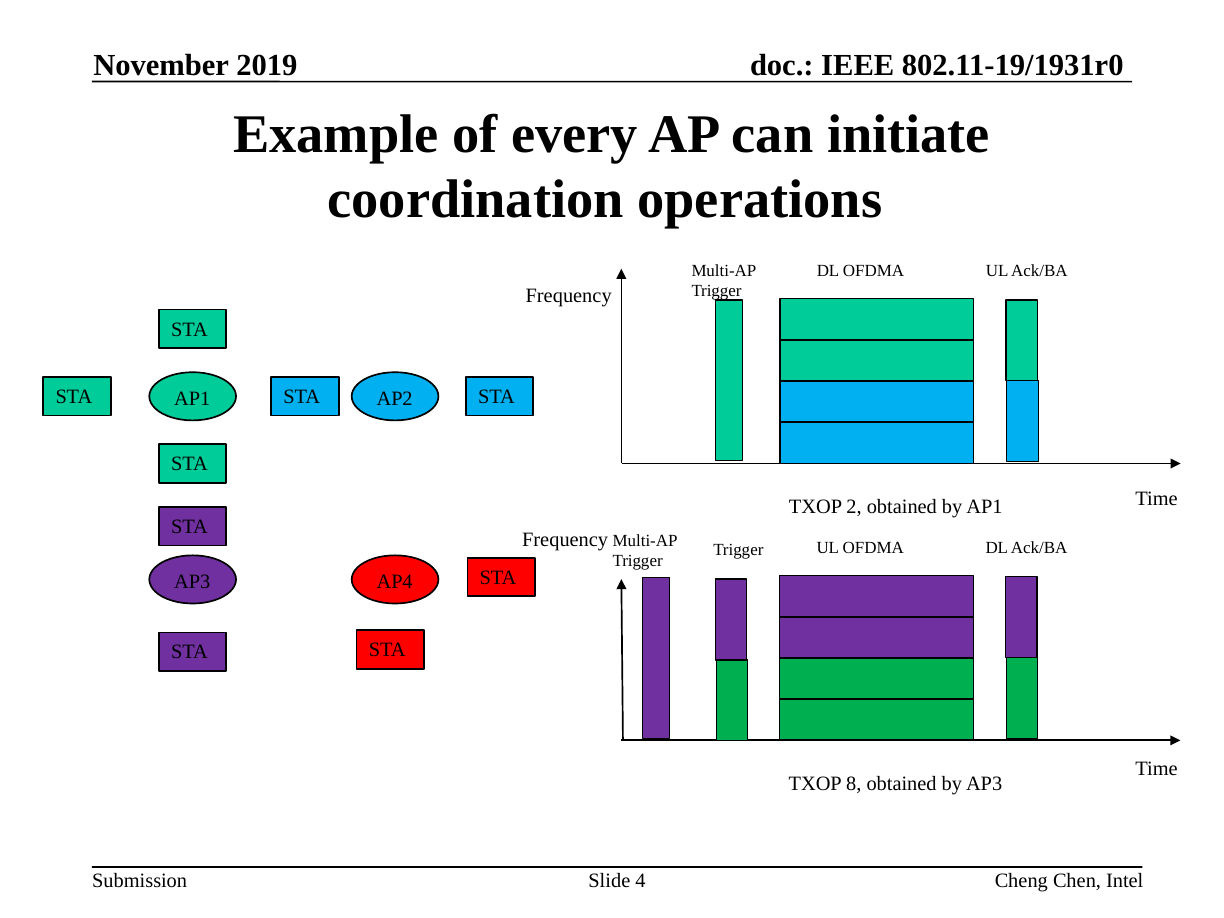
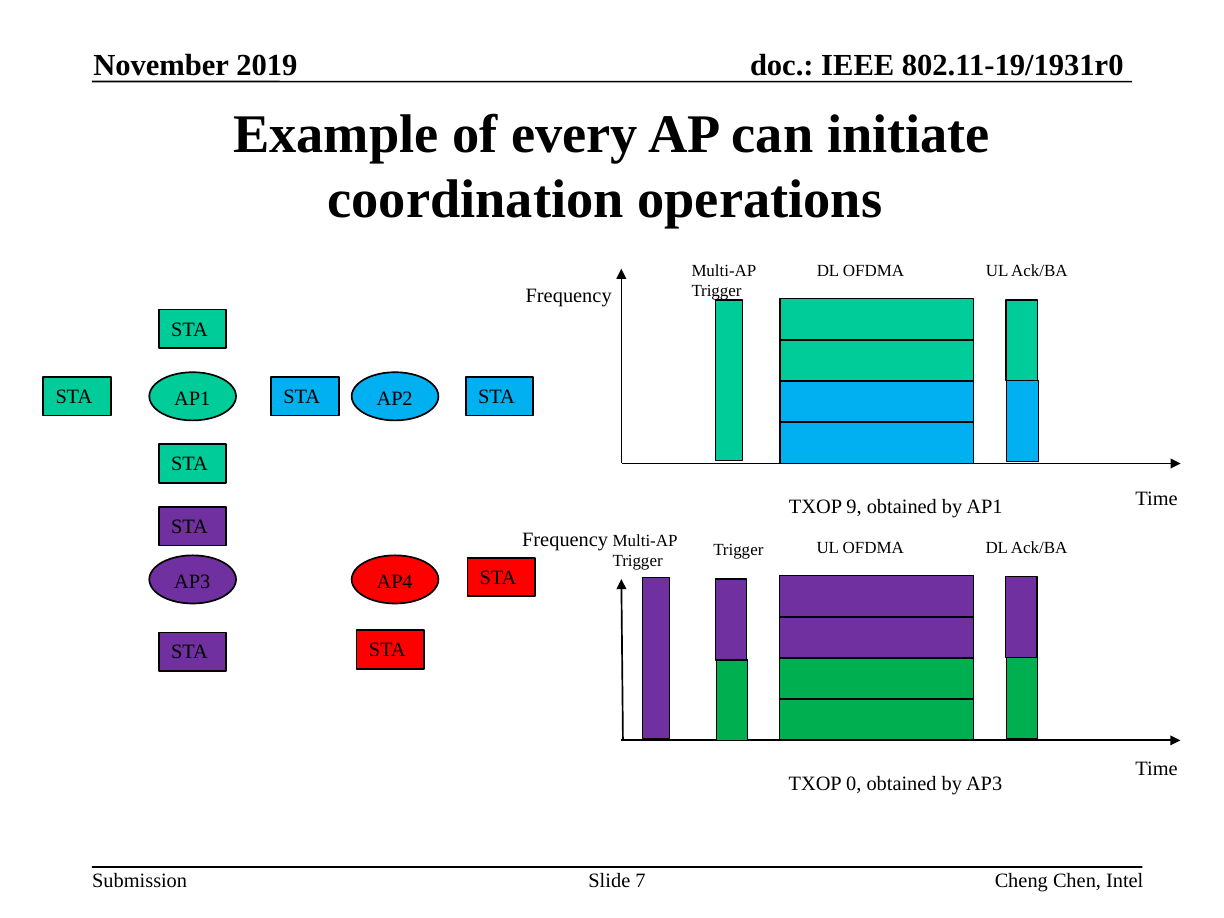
2: 2 -> 9 (854, 507)
8: 8 -> 0 (854, 783)
4: 4 -> 7 (641, 880)
